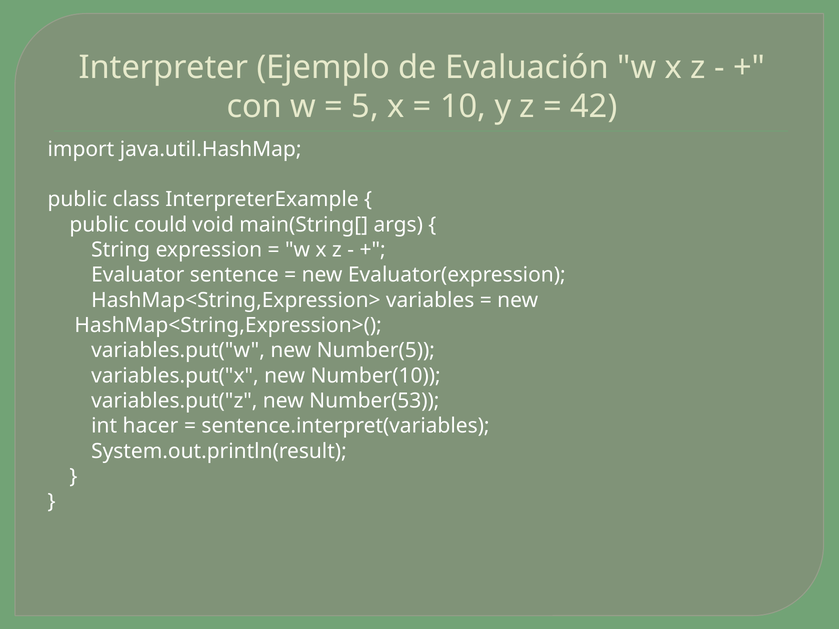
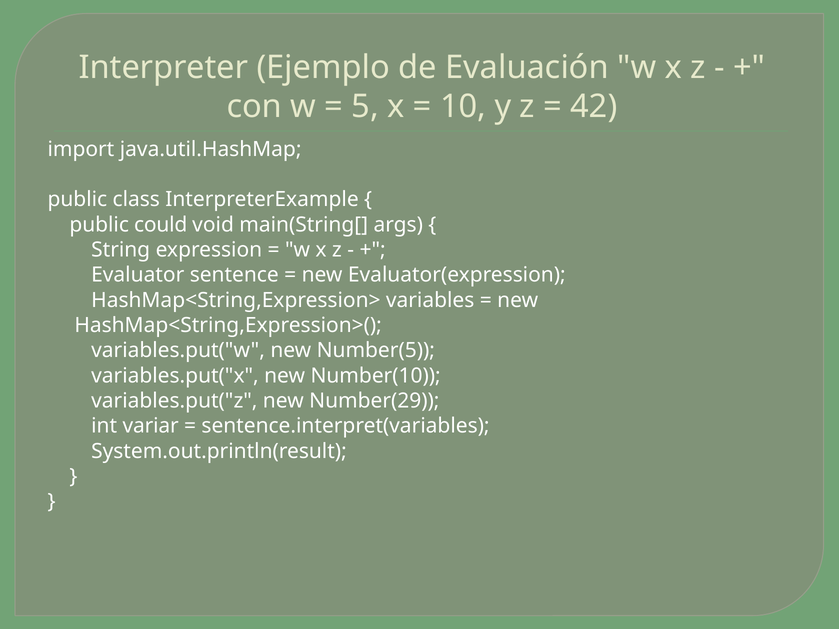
Number(53: Number(53 -> Number(29 (374, 401)
hacer: hacer -> variar (151, 426)
